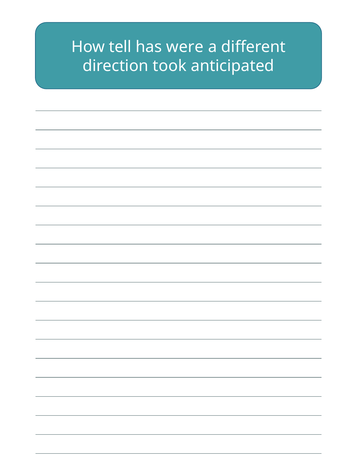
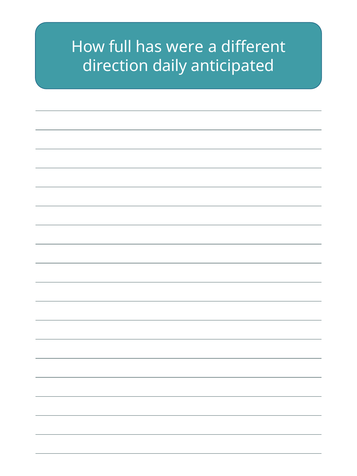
tell: tell -> full (120, 47)
took: took -> daily (170, 66)
